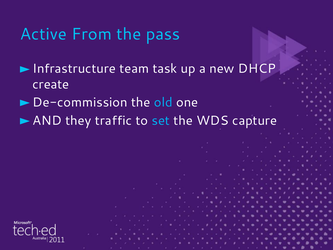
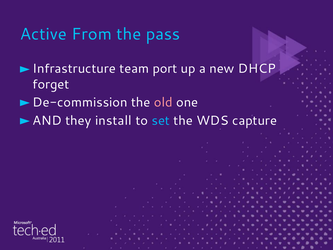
task: task -> port (165, 69)
create: create -> forget (51, 84)
old colour: light blue -> pink (163, 102)
traffic: traffic -> install (113, 120)
